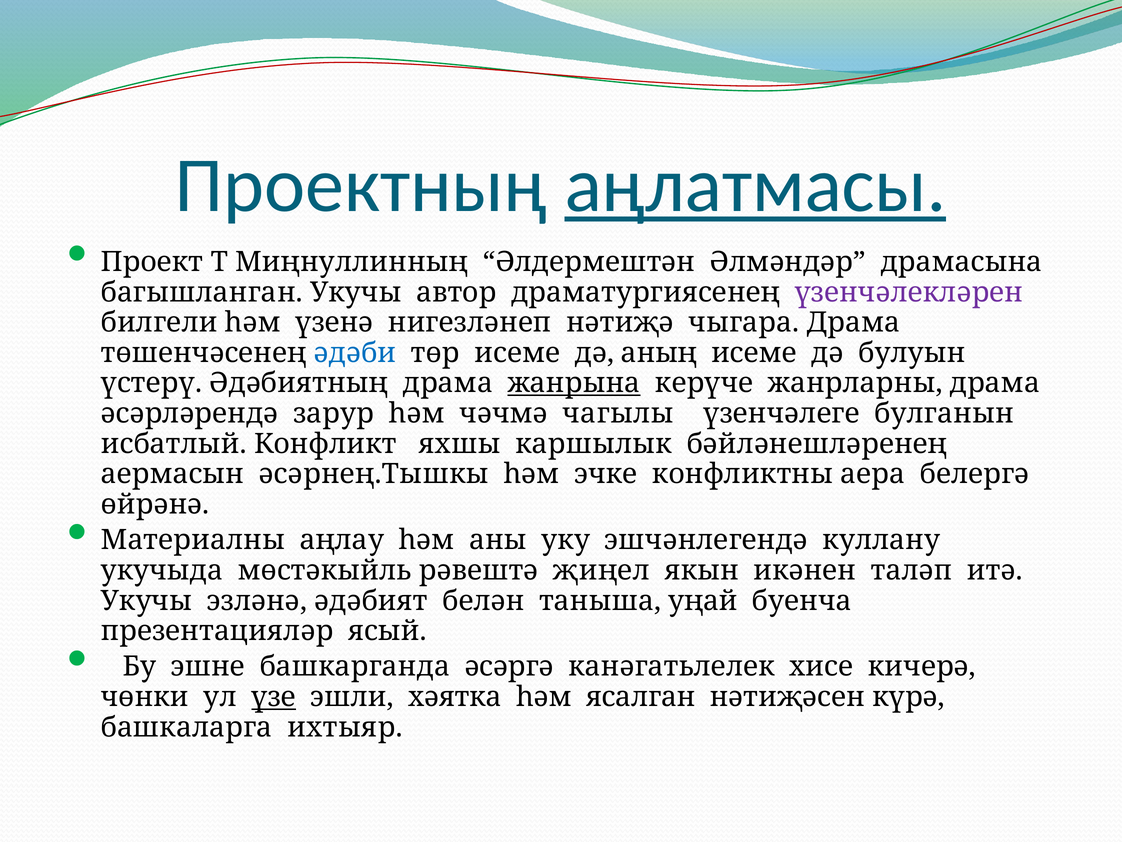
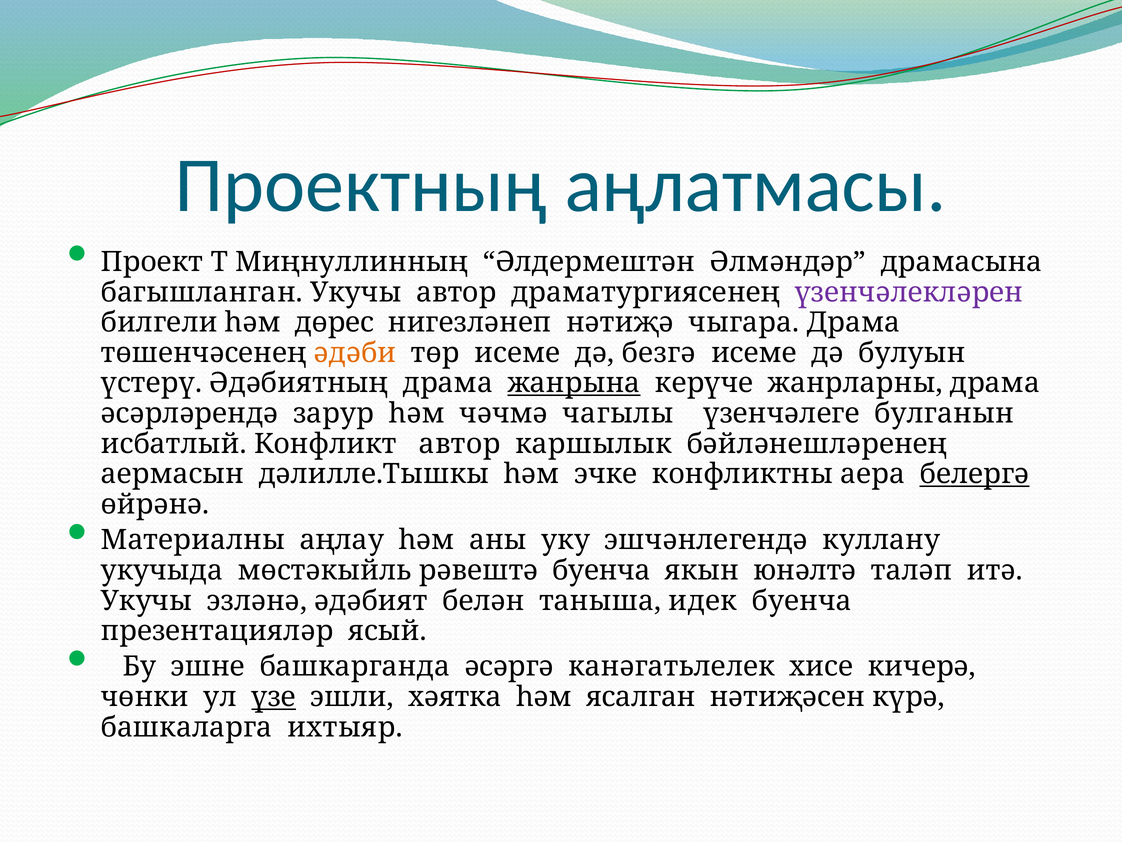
аңлатмасы underline: present -> none (755, 185)
үзенә: үзенә -> дөрес (334, 322)
әдәби colour: blue -> orange (355, 353)
аның: аның -> безгә (659, 353)
Конфликт яхшы: яхшы -> автор (460, 444)
әсәрнең.Тышкы: әсәрнең.Тышкы -> дәлилле.Тышкы (374, 474)
белергә underline: none -> present (975, 474)
рәвештә җиңел: җиңел -> буенча (602, 570)
икәнен: икәнен -> юнәлтә (805, 570)
уңай: уңай -> идек (703, 600)
